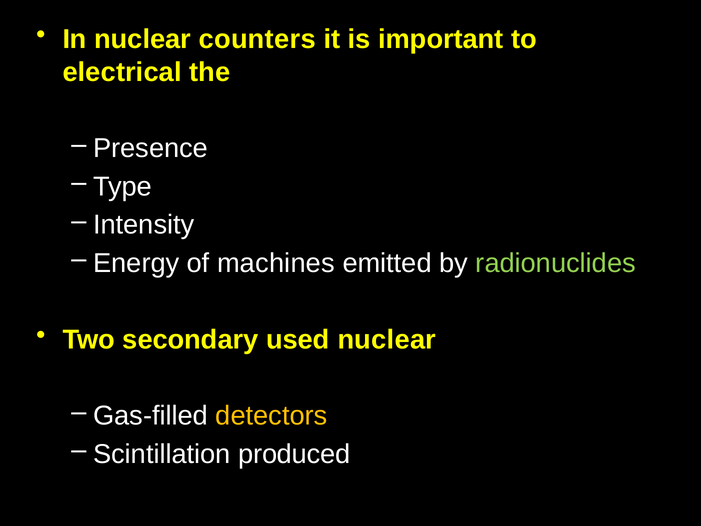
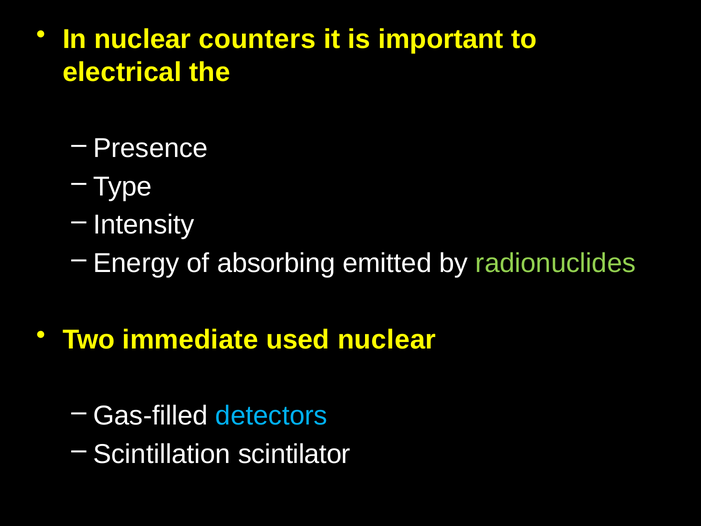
machines: machines -> absorbing (276, 263)
secondary: secondary -> immediate (190, 339)
detectors colour: yellow -> light blue (271, 416)
produced: produced -> scintilator (294, 454)
